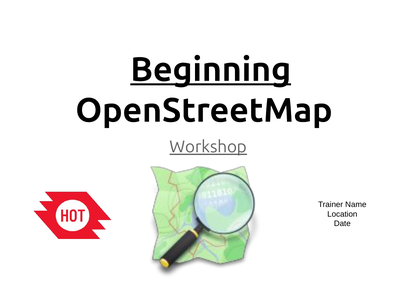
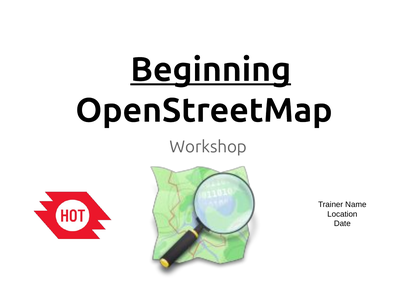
Workshop underline: present -> none (208, 147)
